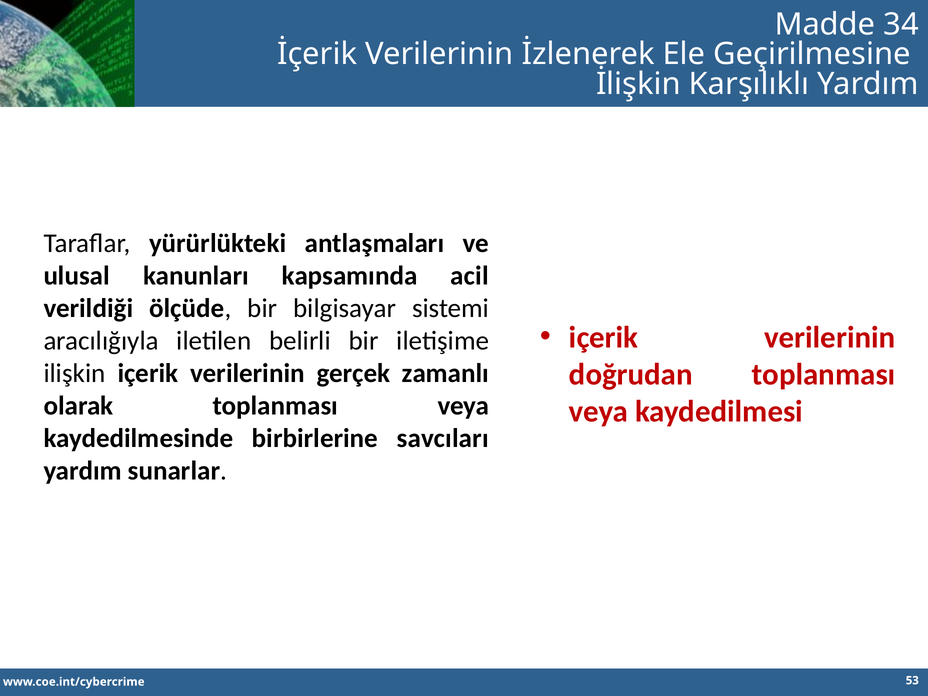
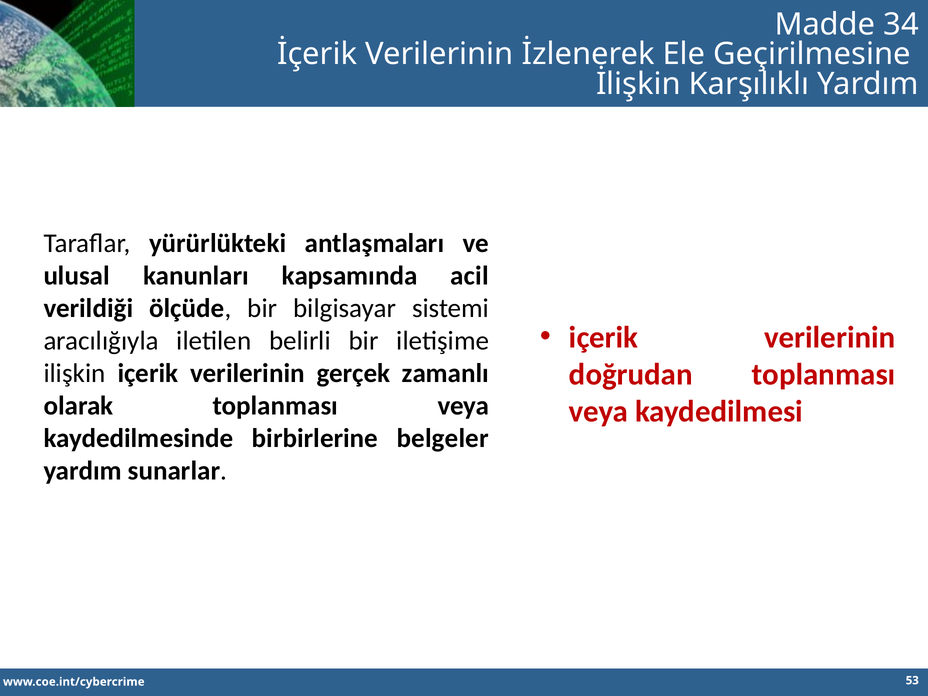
savcıları: savcıları -> belgeler (443, 438)
